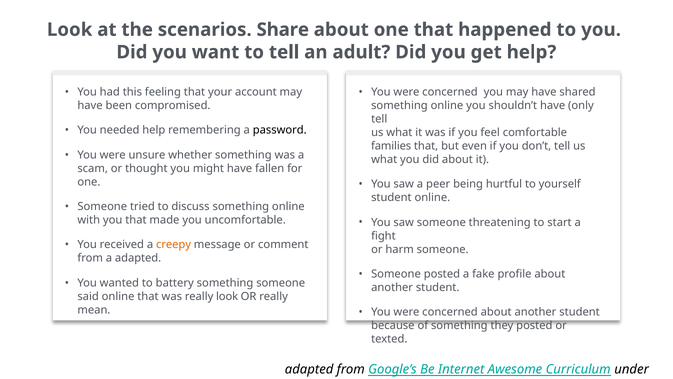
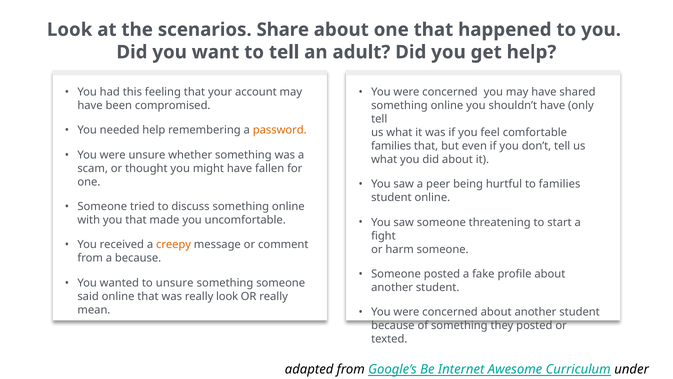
password colour: black -> orange (280, 130)
to yourself: yourself -> families (560, 184)
a adapted: adapted -> because (138, 258)
to battery: battery -> unsure (175, 283)
